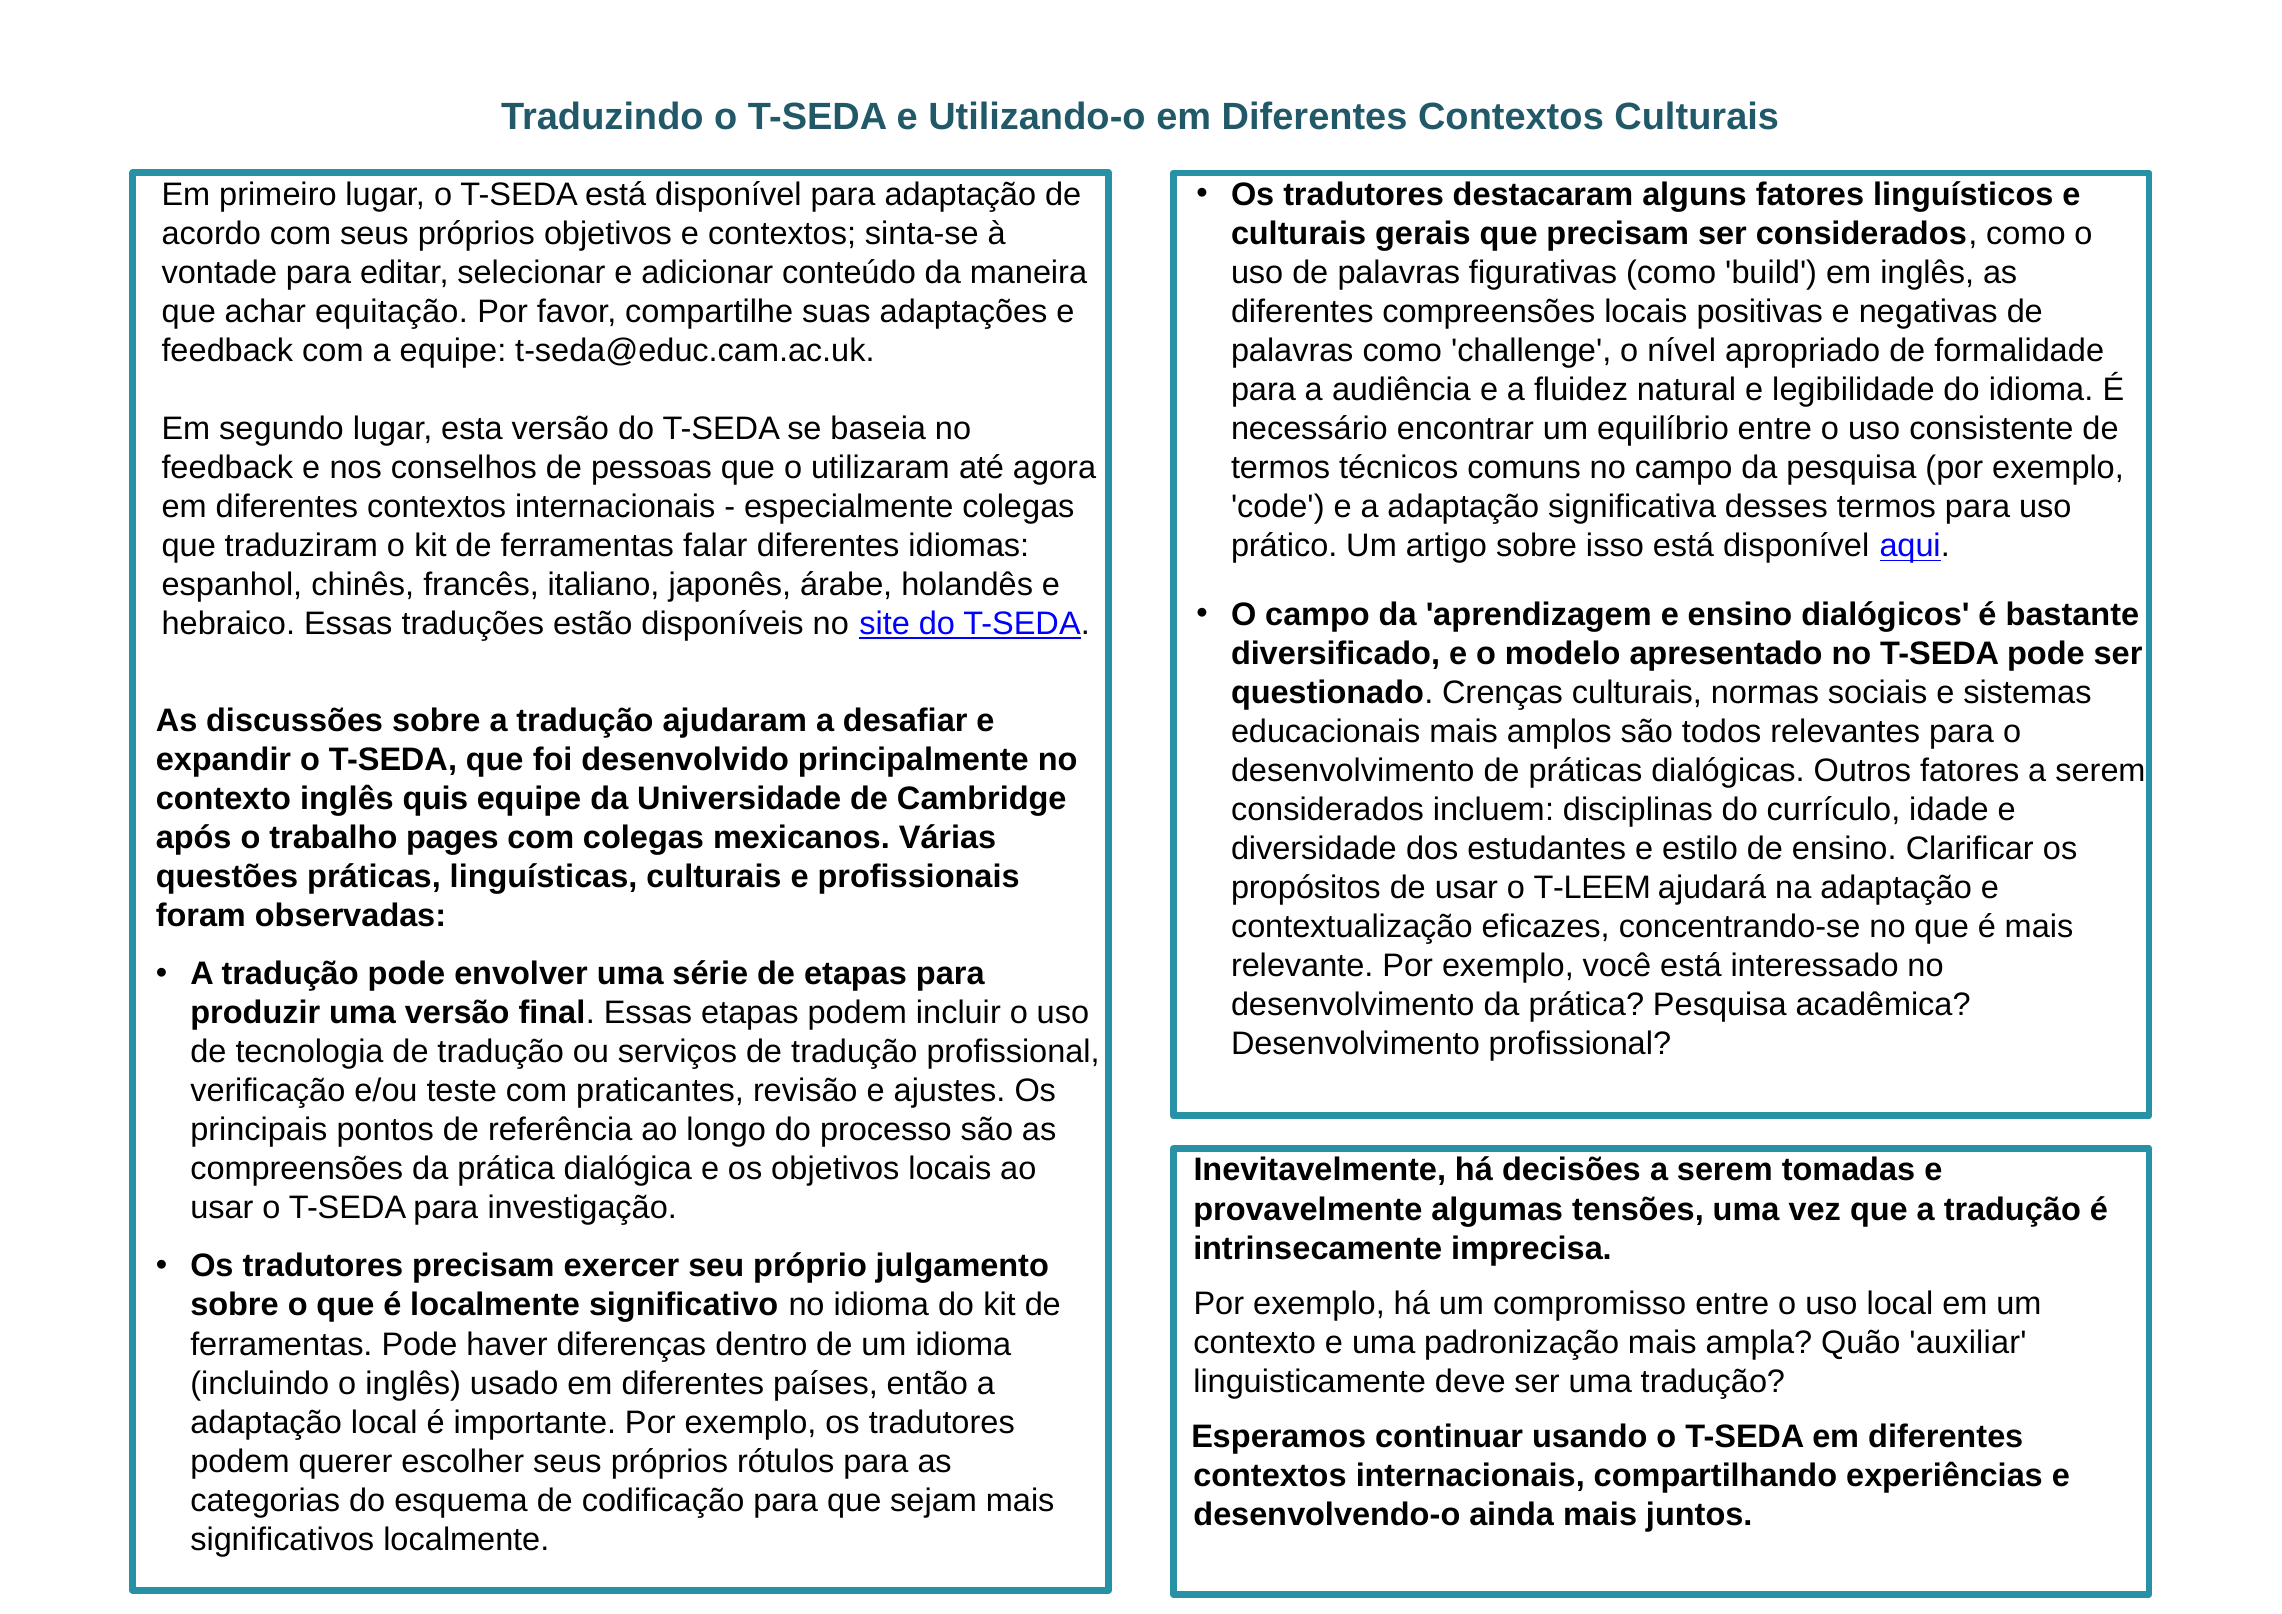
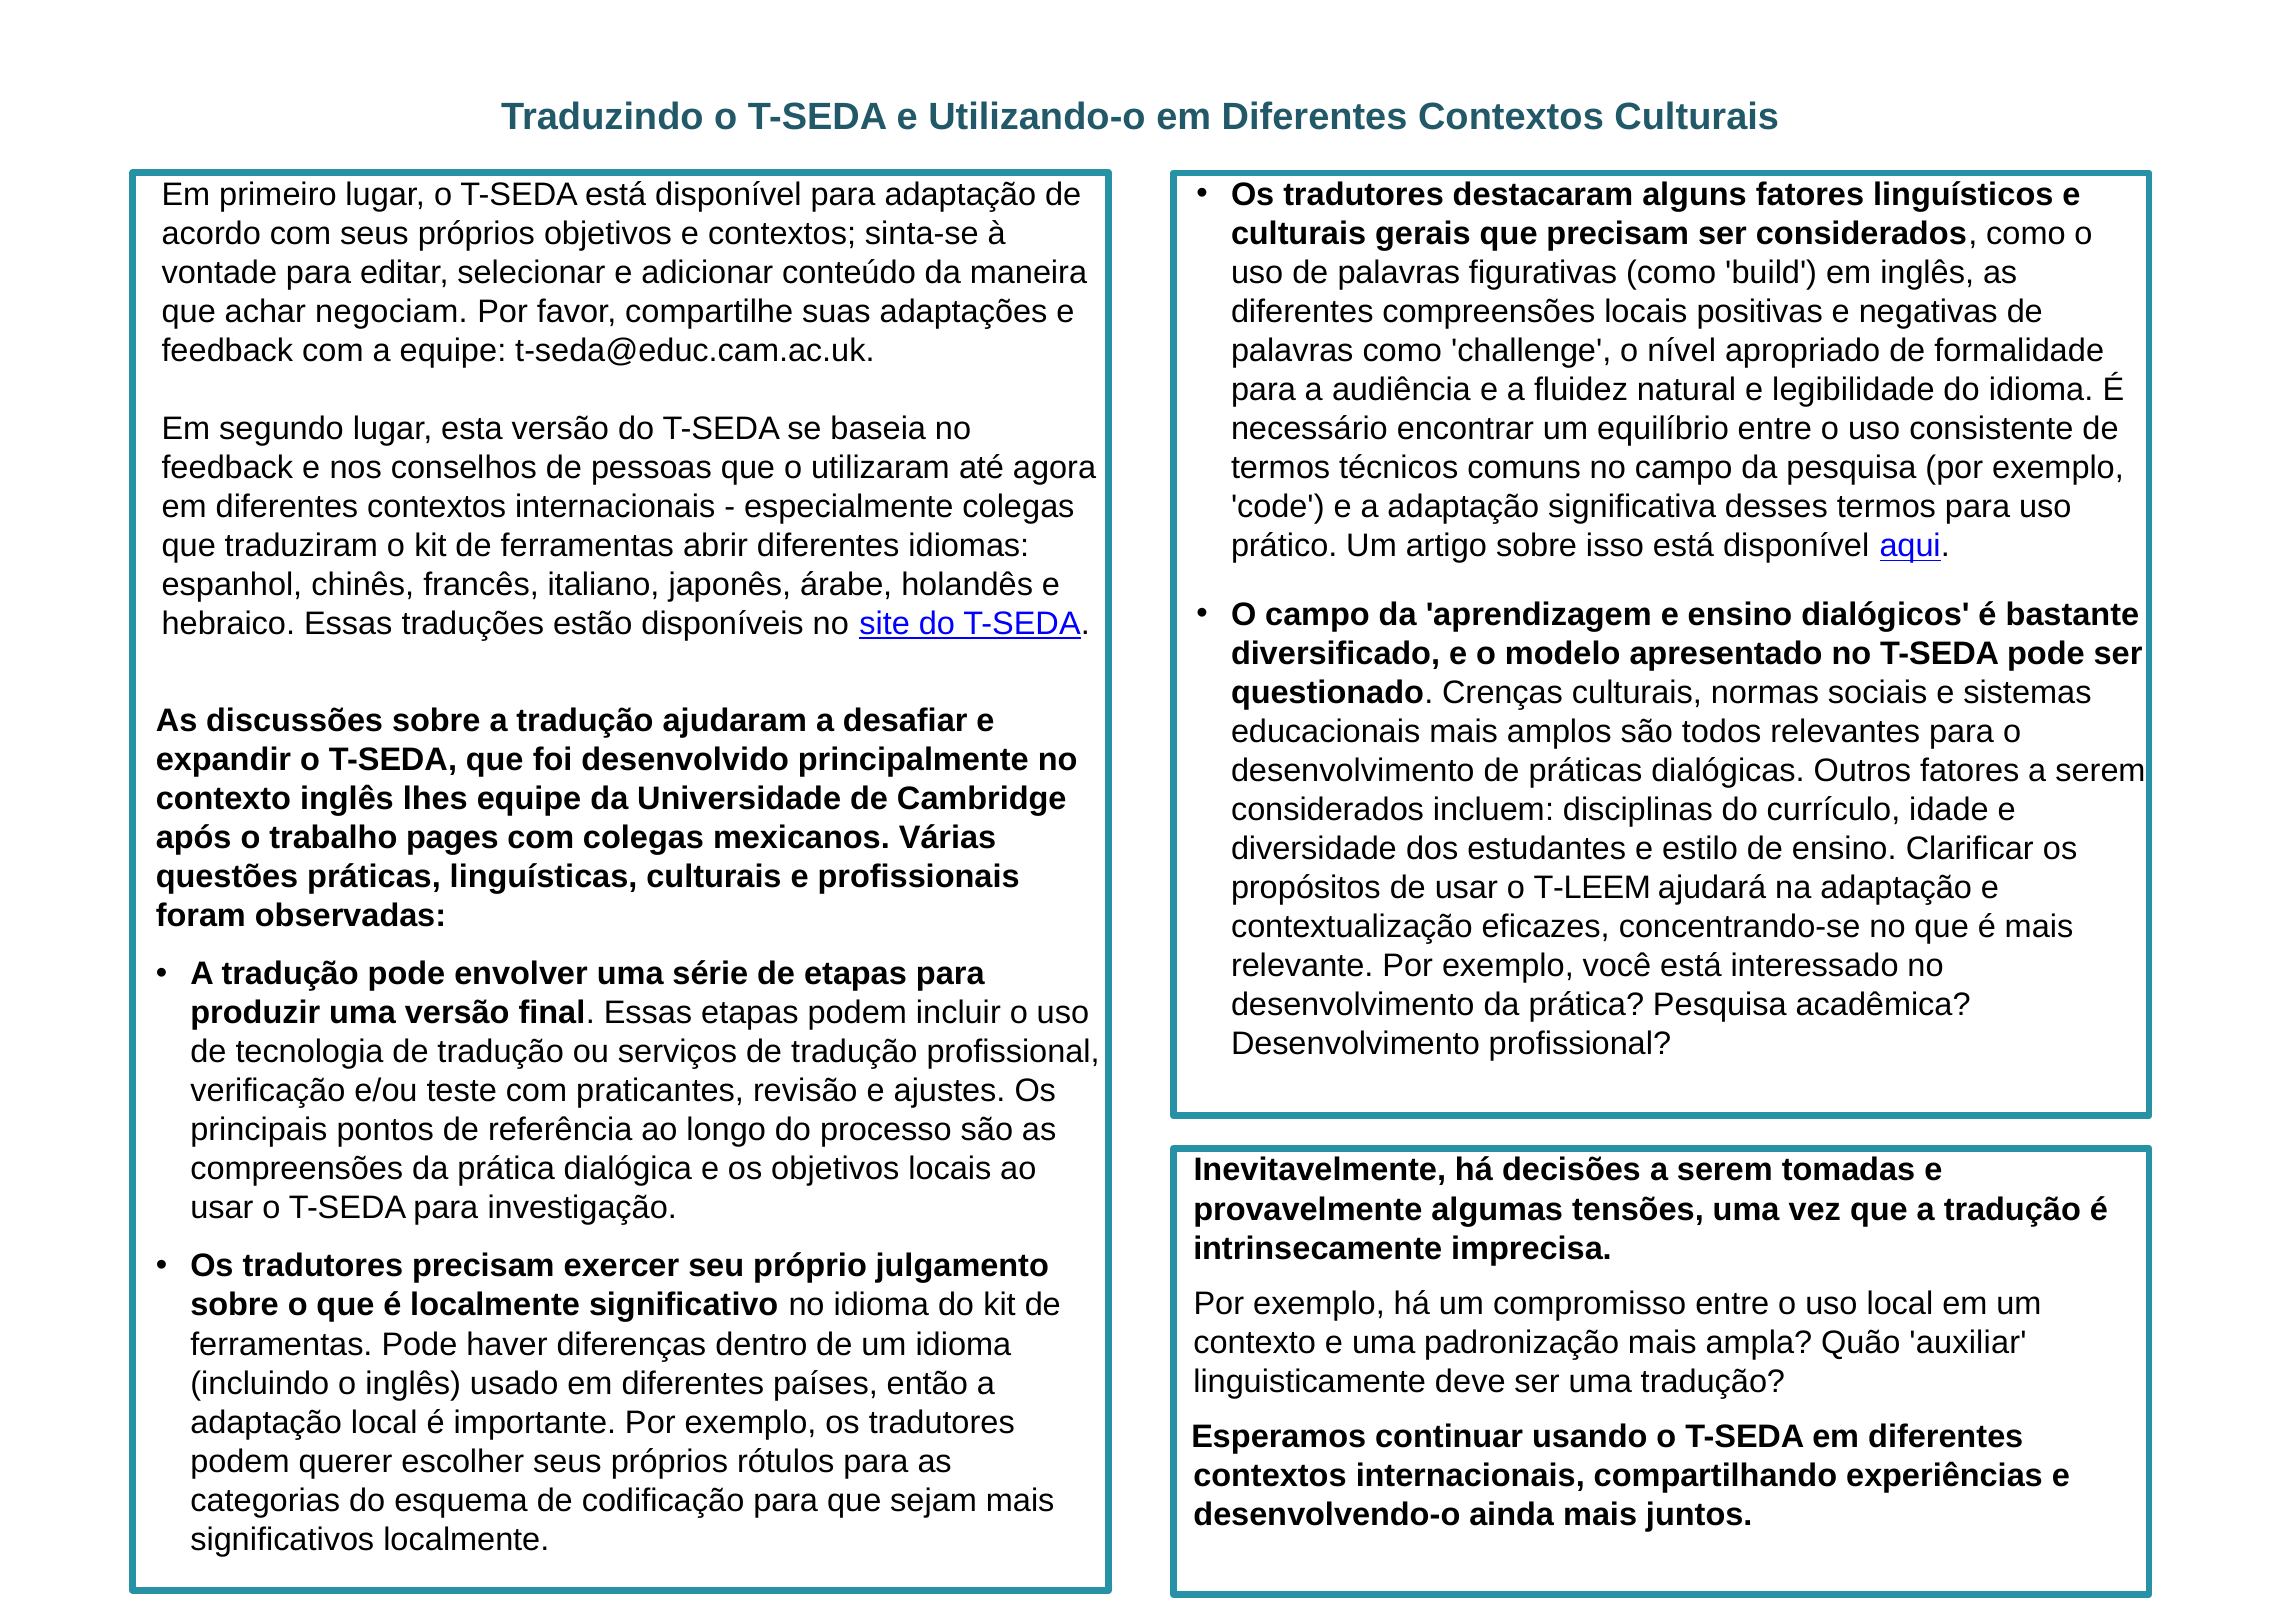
equitação: equitação -> negociam (391, 312)
falar: falar -> abrir (715, 546)
quis: quis -> lhes (435, 799)
